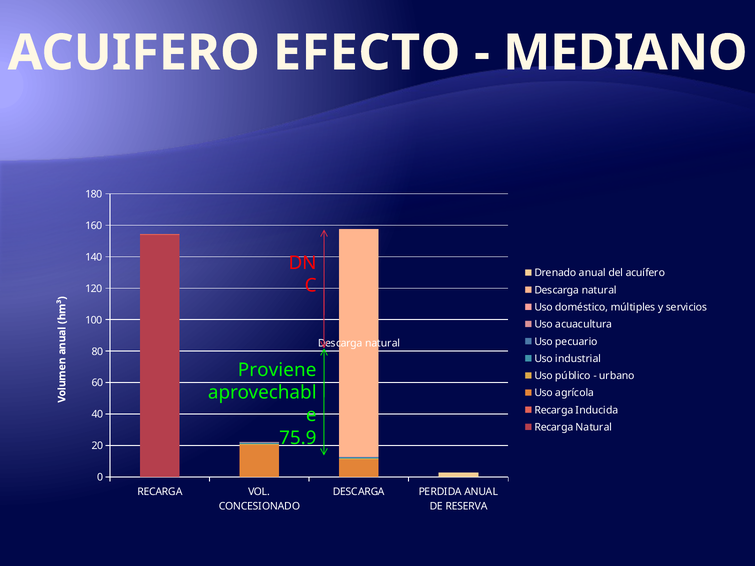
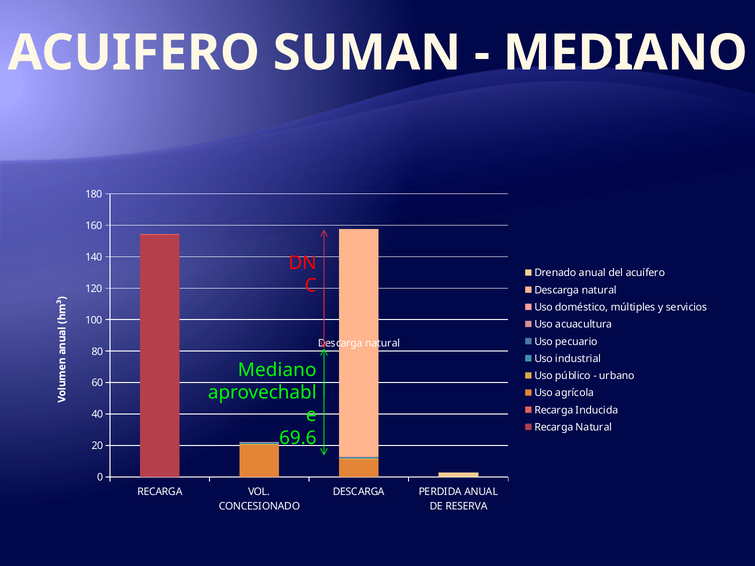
EFECTO: EFECTO -> SUMAN (367, 53)
Proviene: Proviene -> Mediano (277, 370)
75.9: 75.9 -> 69.6 (298, 438)
